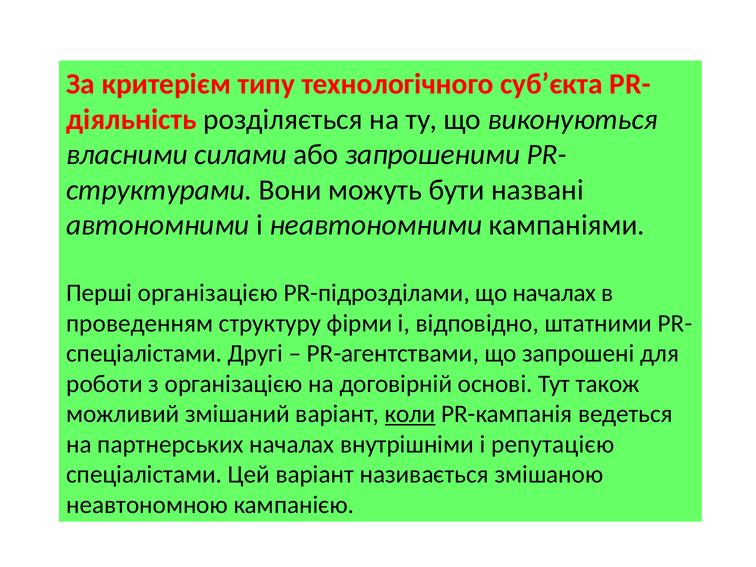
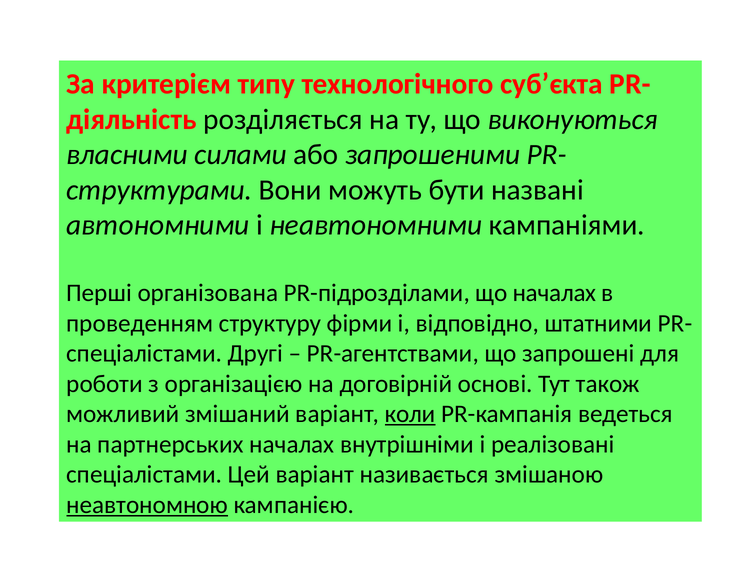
Перші організацією: організацією -> організована (208, 293)
репутацією: репутацією -> реалізовані (553, 444)
неавтономною underline: none -> present (147, 505)
